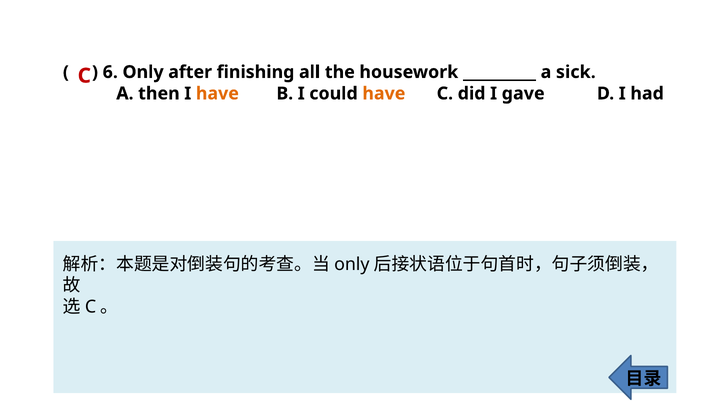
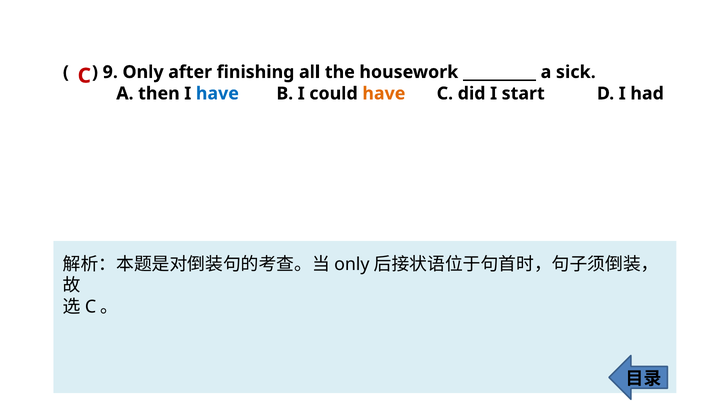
6: 6 -> 9 (110, 72)
have colour: orange -> blue (217, 93)
gave: gave -> start (523, 93)
